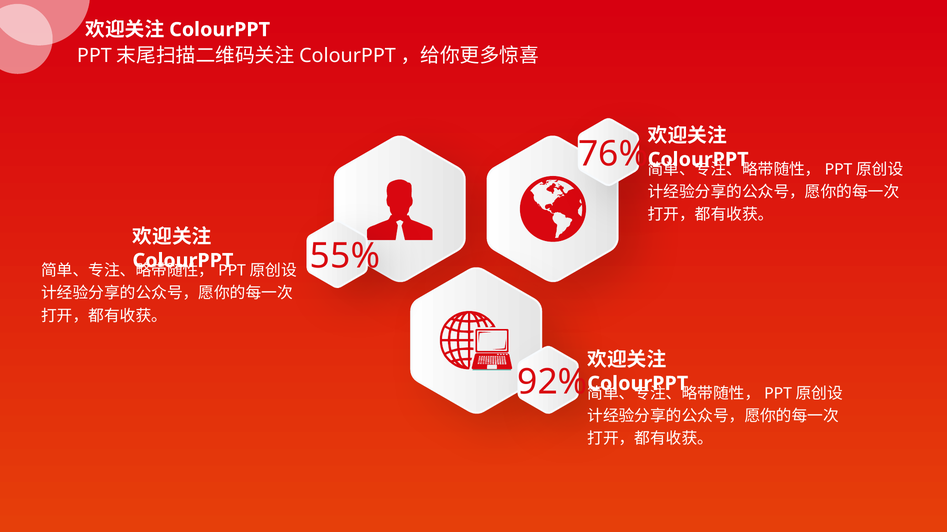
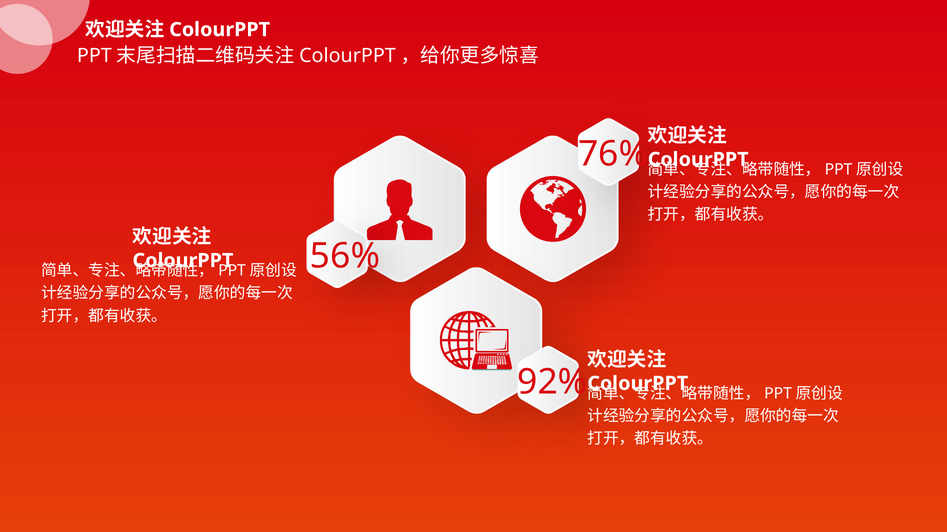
55%: 55% -> 56% (345, 257)
